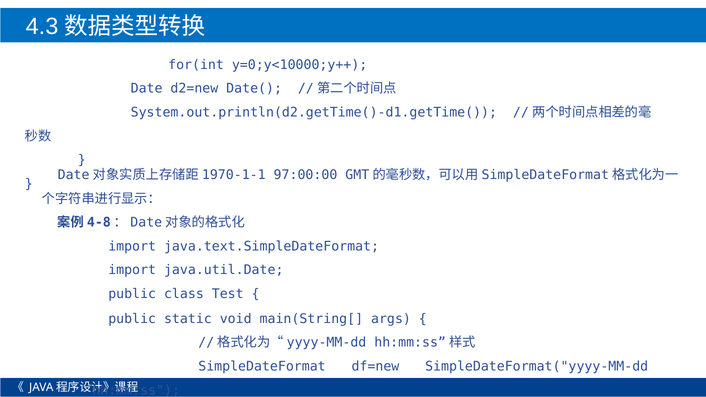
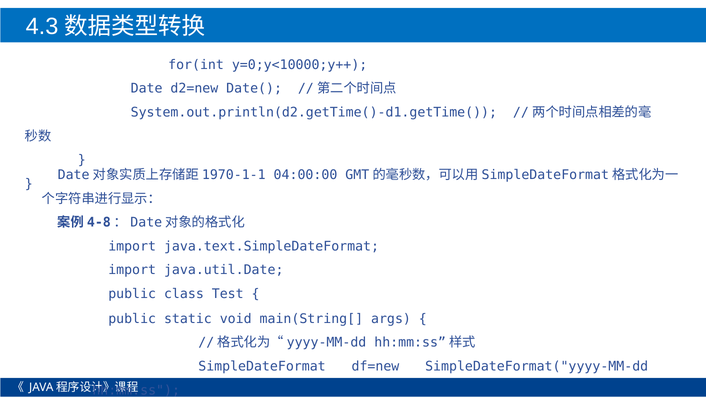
97:00:00: 97:00:00 -> 04:00:00 (305, 175)
